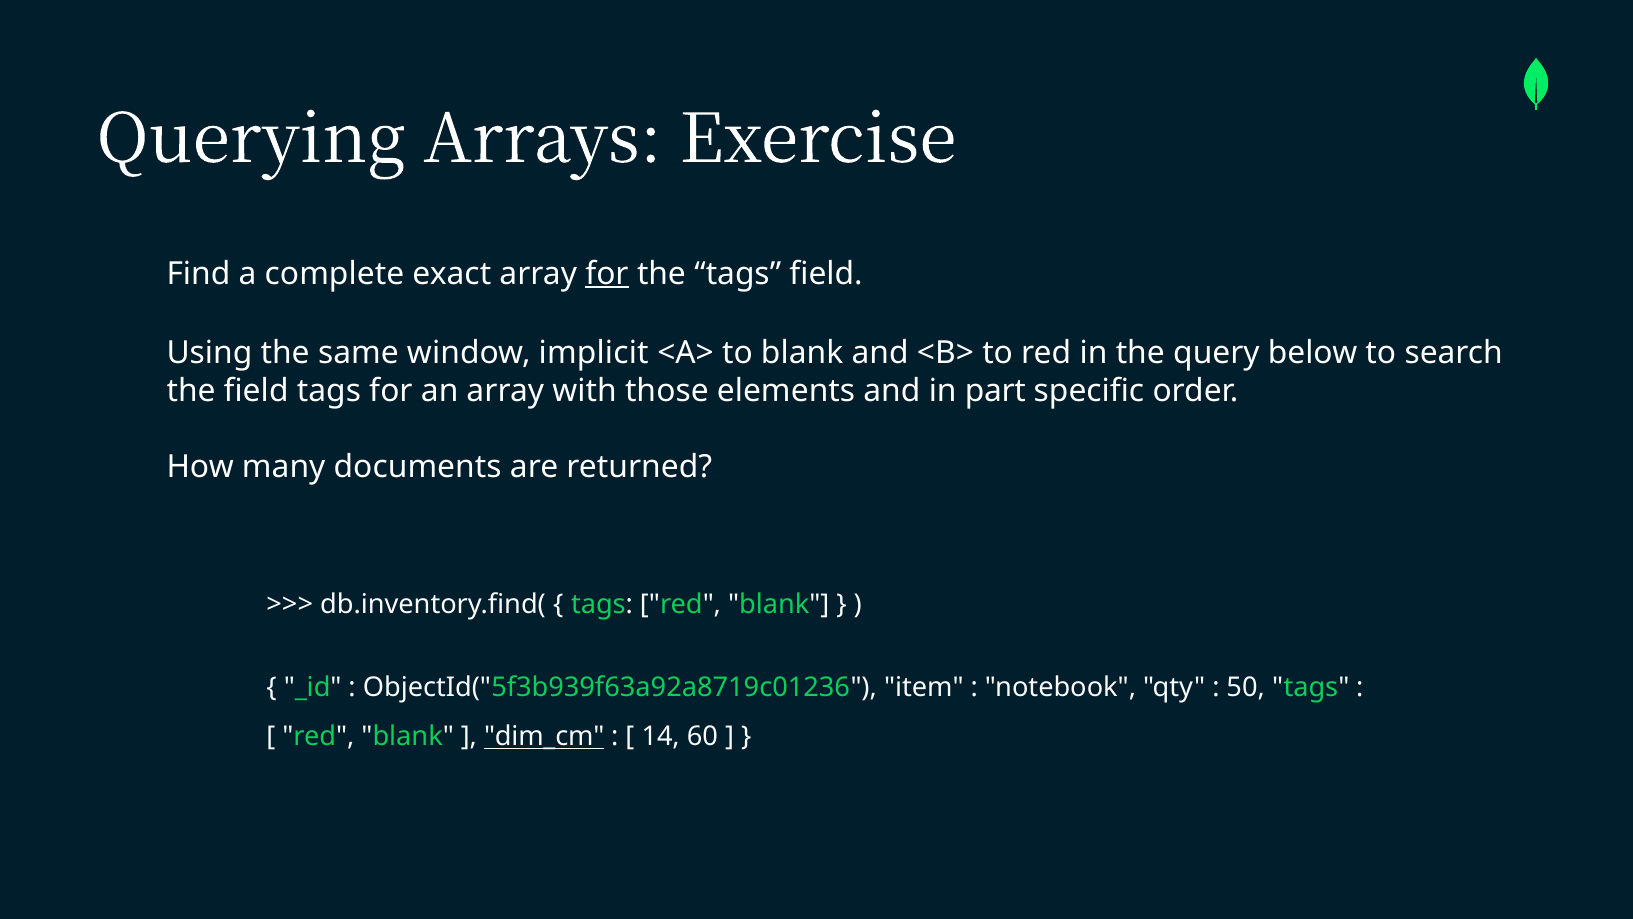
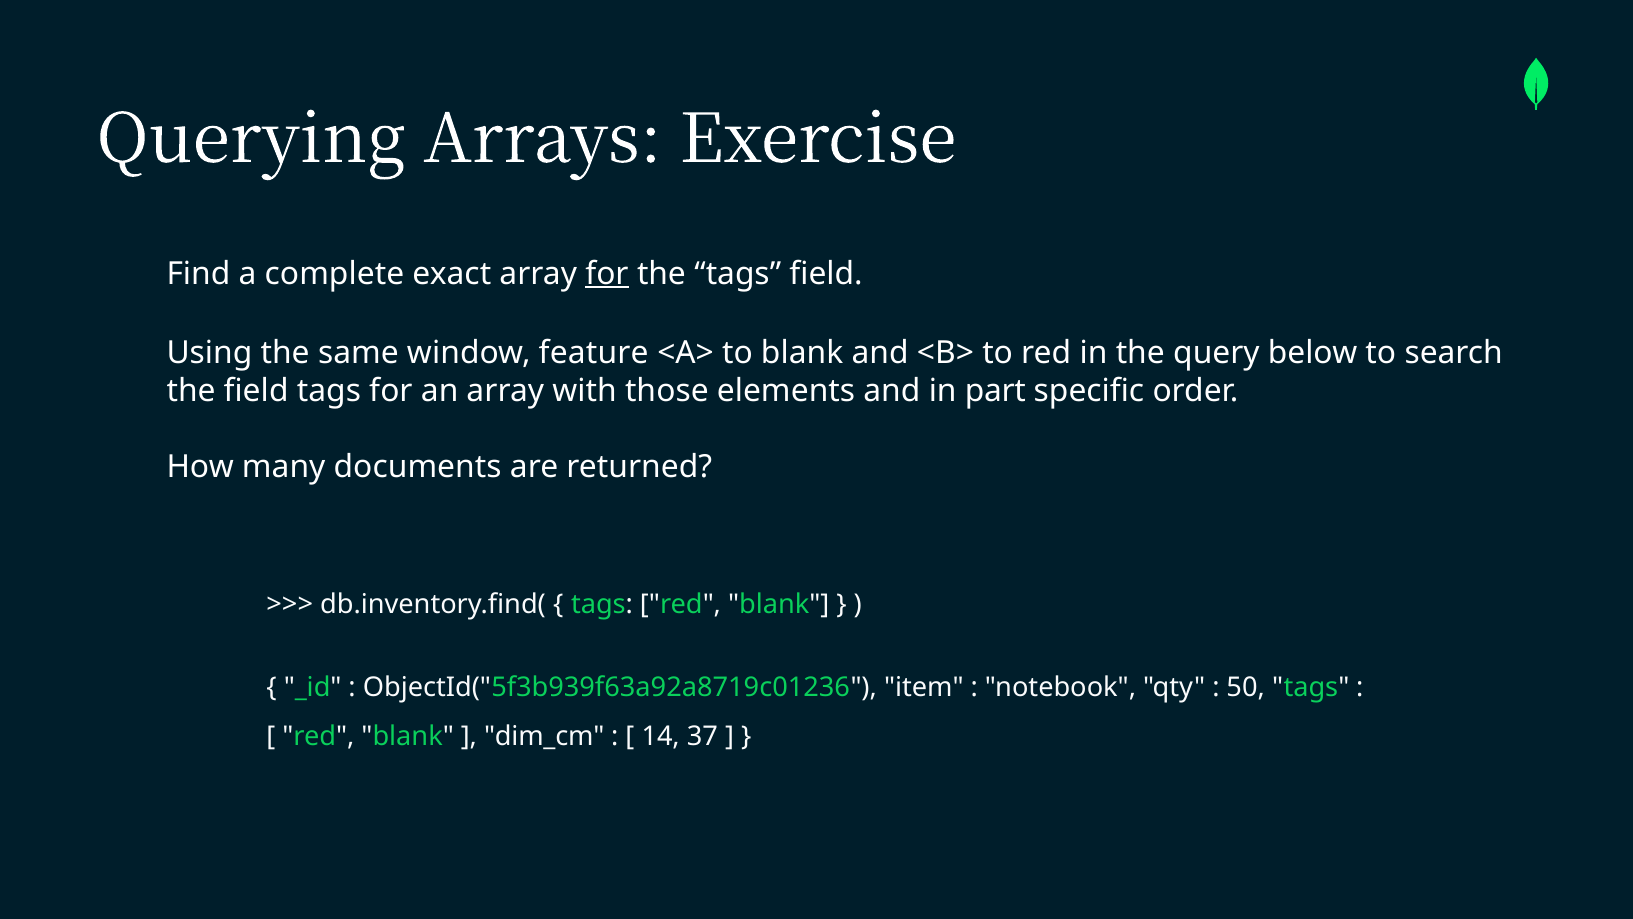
implicit: implicit -> feature (594, 353)
dim_cm underline: present -> none (544, 737)
60: 60 -> 37 (702, 737)
